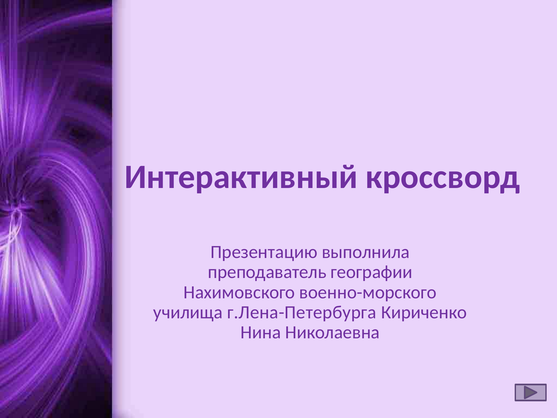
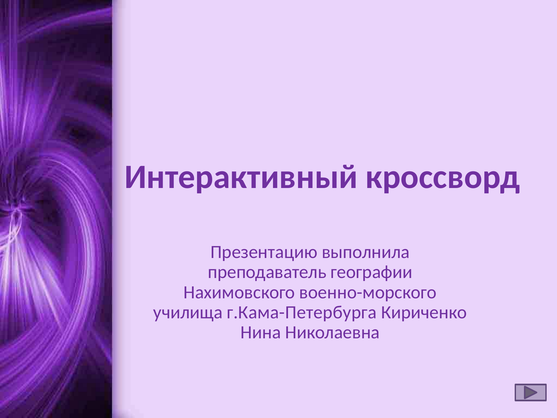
г.Лена-Петербурга: г.Лена-Петербурга -> г.Кама-Петербурга (302, 312)
